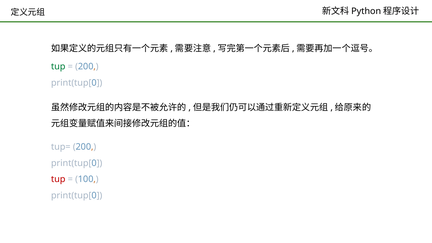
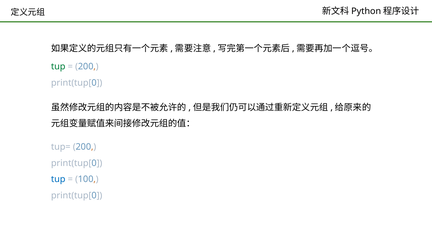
tup colour: red -> blue (58, 179)
